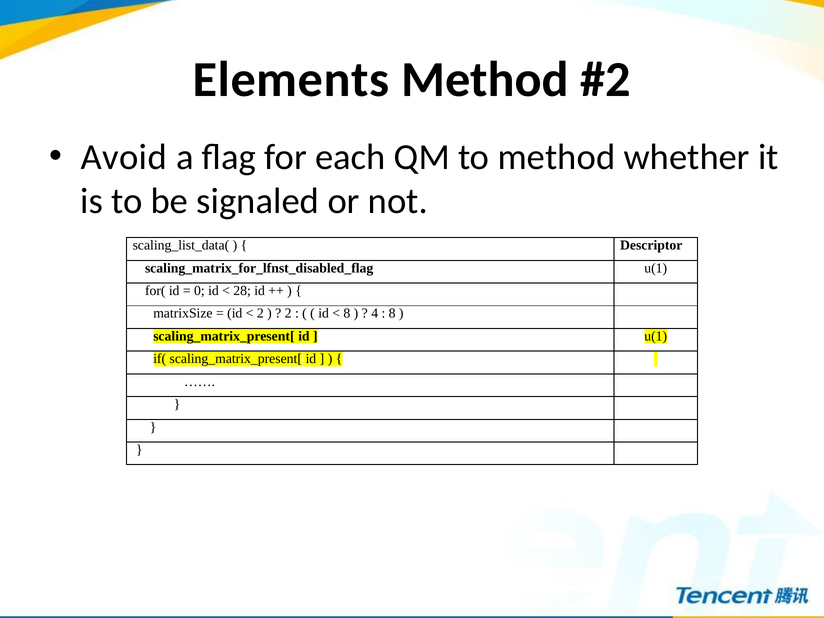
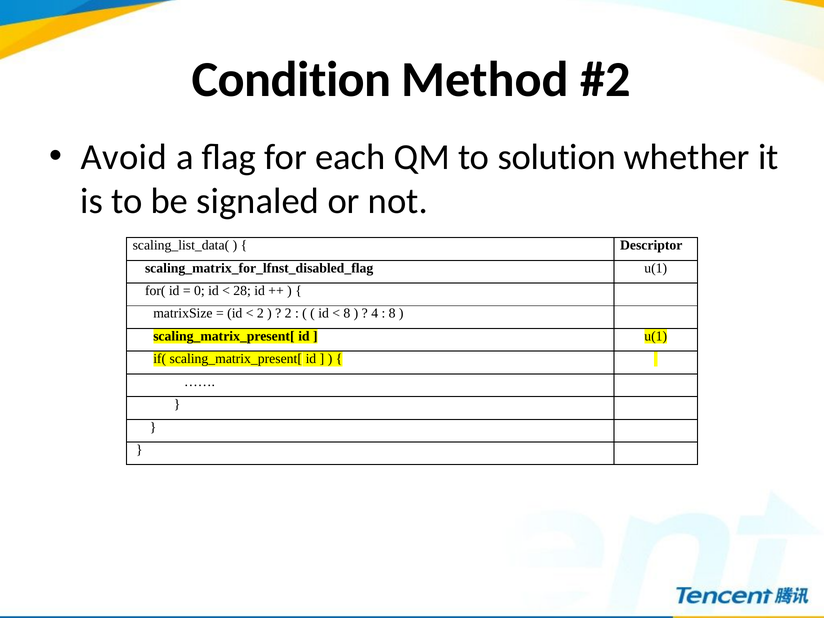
Elements: Elements -> Condition (292, 80)
to method: method -> solution (557, 157)
